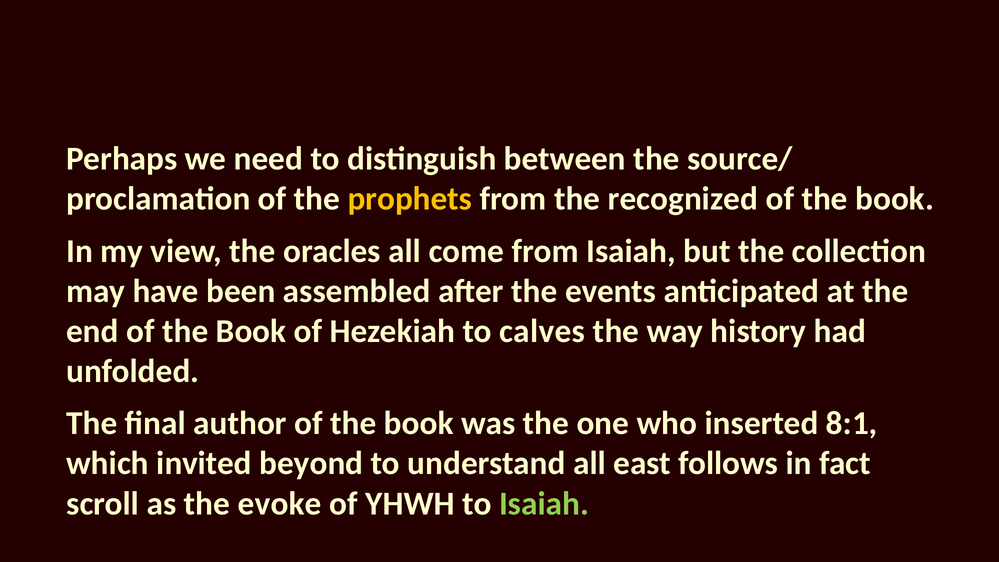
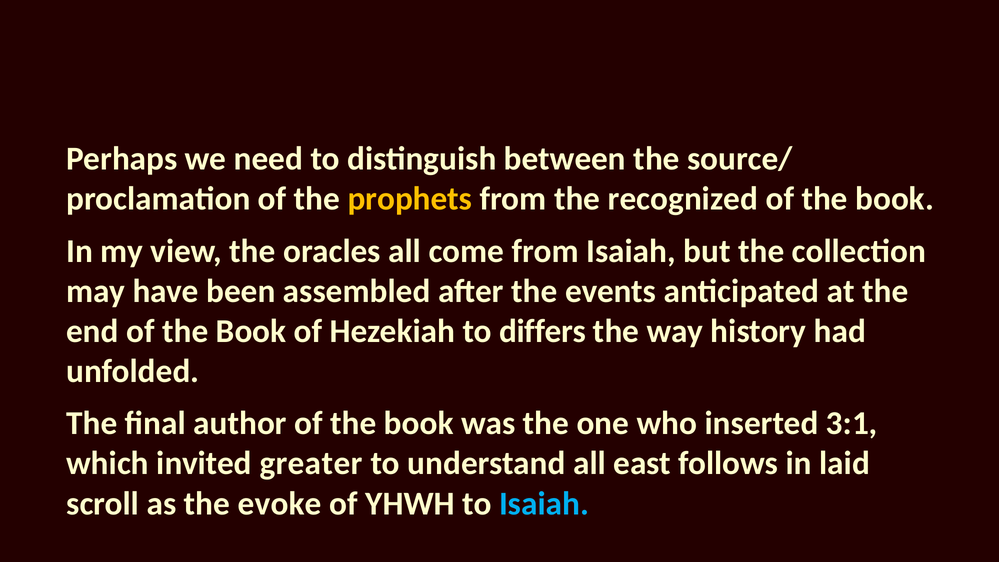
calves: calves -> differs (543, 331)
8:1: 8:1 -> 3:1 (852, 423)
beyond: beyond -> greater (311, 463)
fact: fact -> laid (845, 463)
Isaiah colour: light green -> light blue (544, 503)
